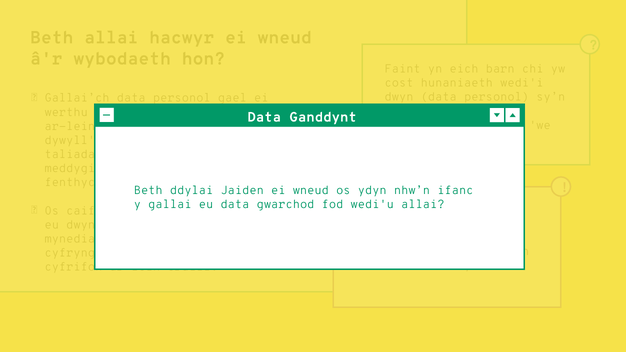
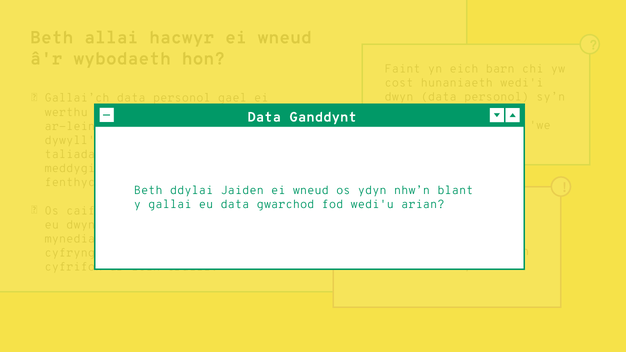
ifanc: ifanc -> blant (455, 190)
wedi'u allai: allai -> arian (423, 205)
